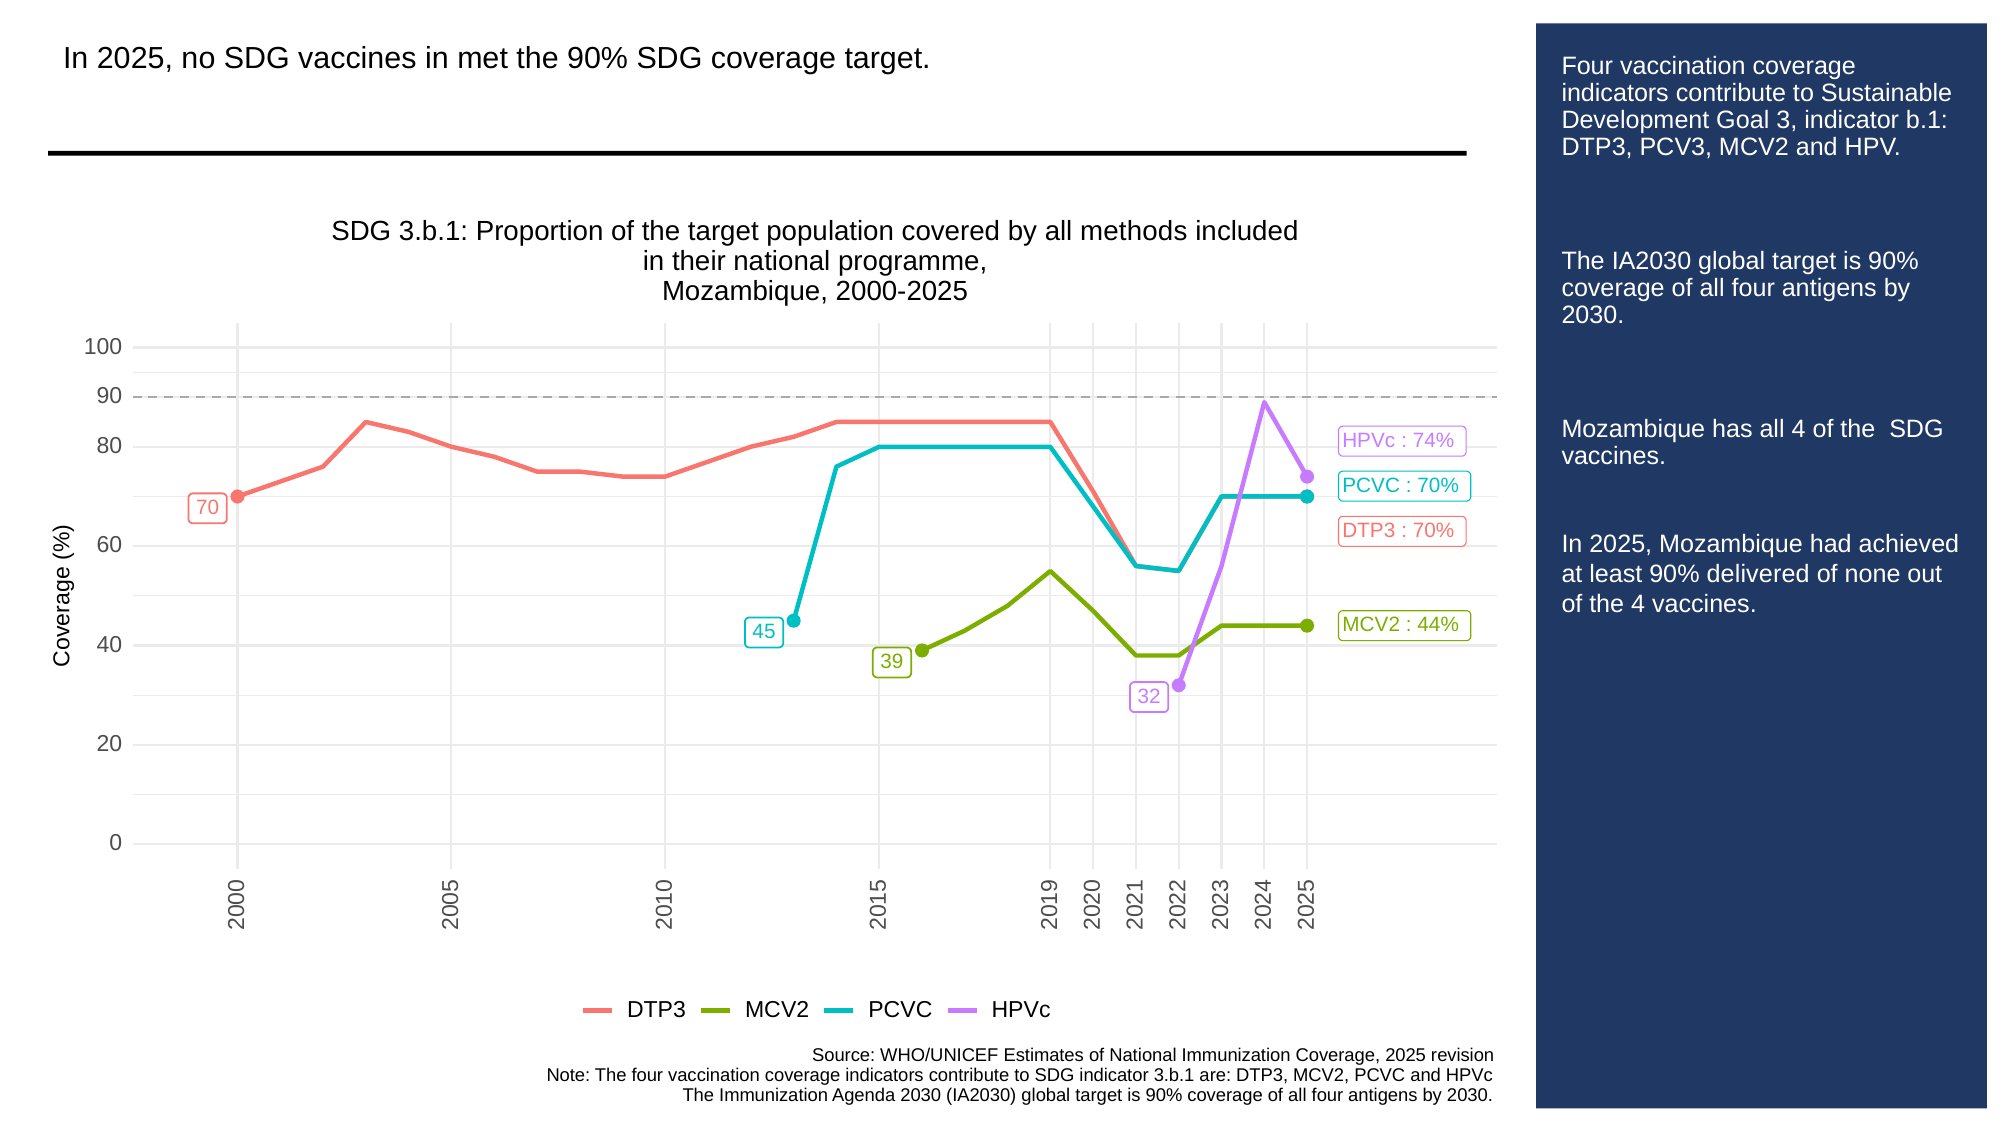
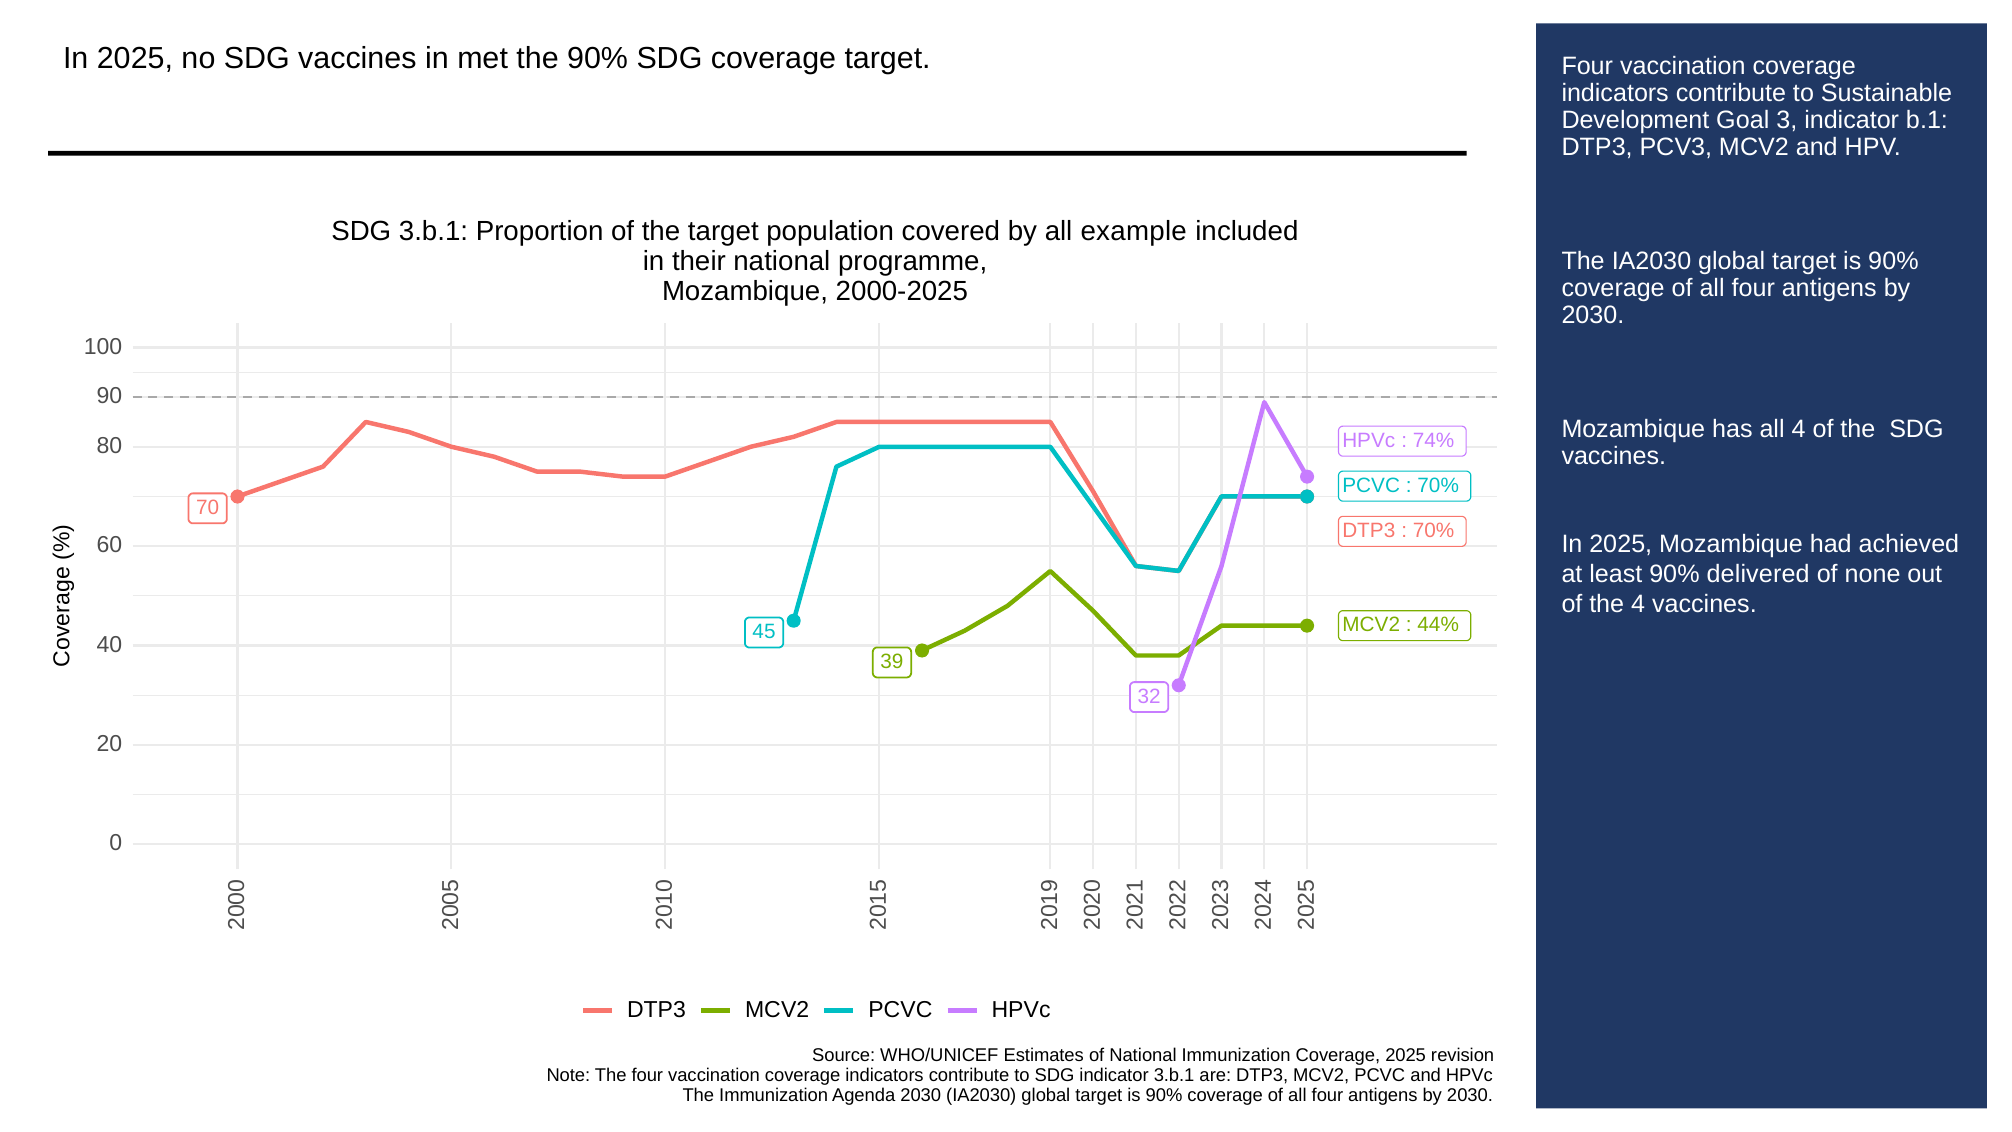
methods: methods -> example (1134, 232)
